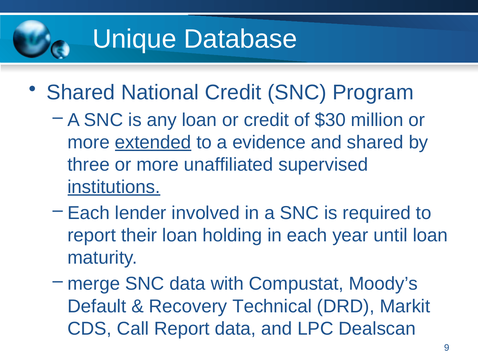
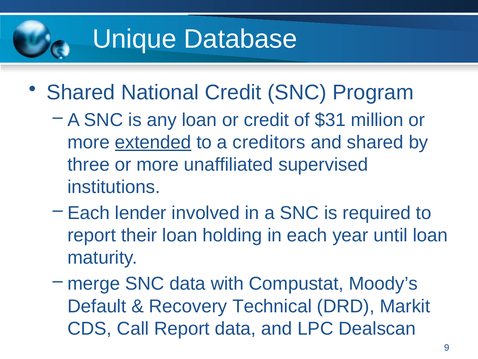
$30: $30 -> $31 (330, 120)
evidence: evidence -> creditors (269, 142)
institutions underline: present -> none (114, 187)
